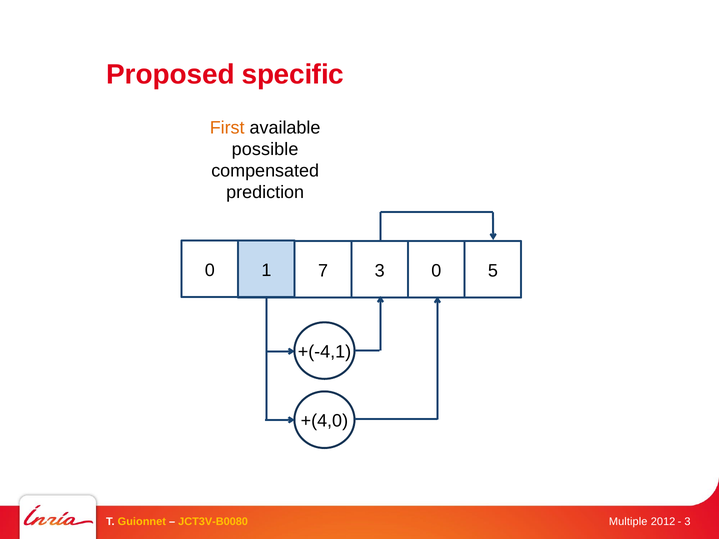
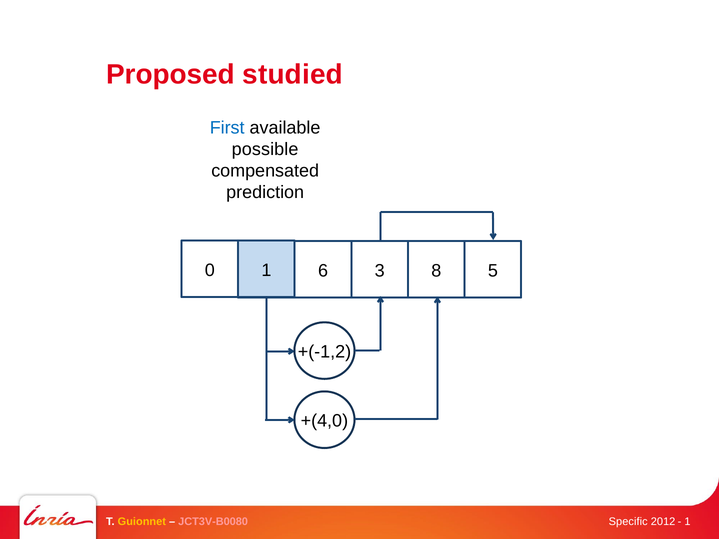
specific: specific -> studied (293, 74)
First colour: orange -> blue (227, 128)
7: 7 -> 6 (323, 271)
3 0: 0 -> 8 (436, 271)
+(-4,1: +(-4,1 -> +(-1,2 (324, 352)
JCT3V-B0080 colour: yellow -> pink (213, 522)
3: 3 -> 1 (687, 522)
Multiple: Multiple -> Specific (628, 522)
